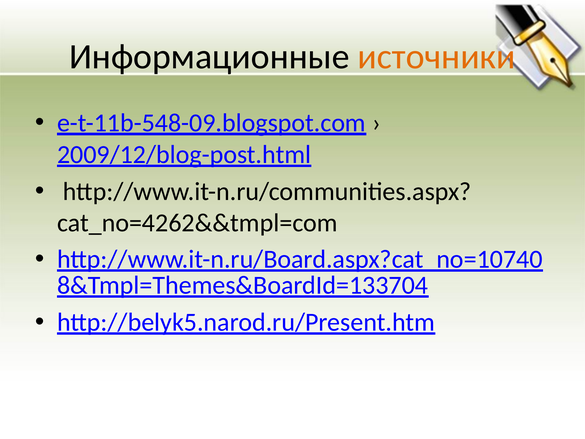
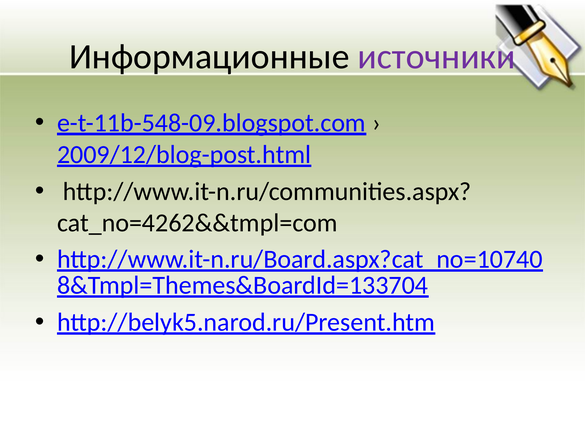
источники colour: orange -> purple (437, 57)
